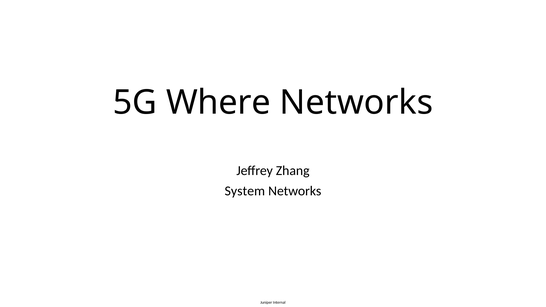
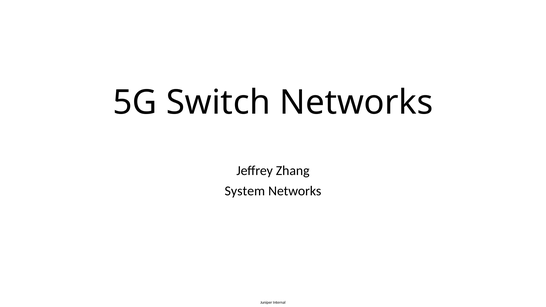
Where: Where -> Switch (218, 103)
